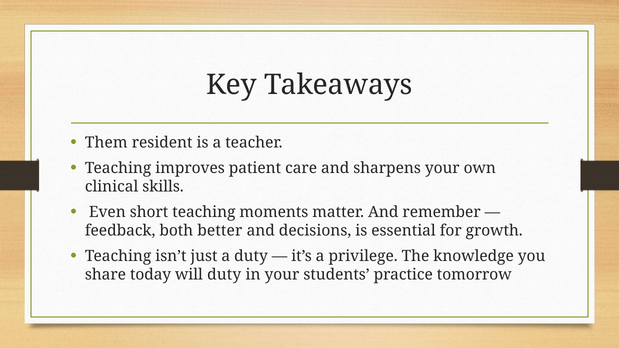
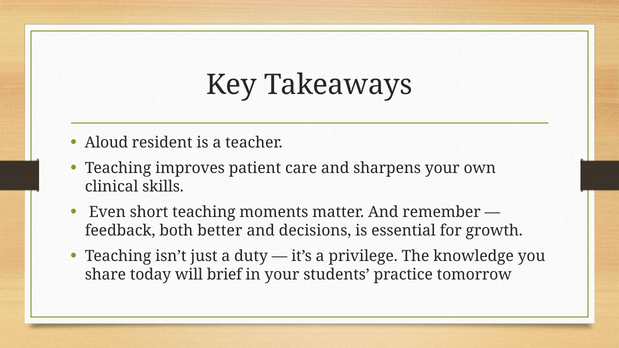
Them: Them -> Aloud (106, 143)
will duty: duty -> brief (224, 275)
